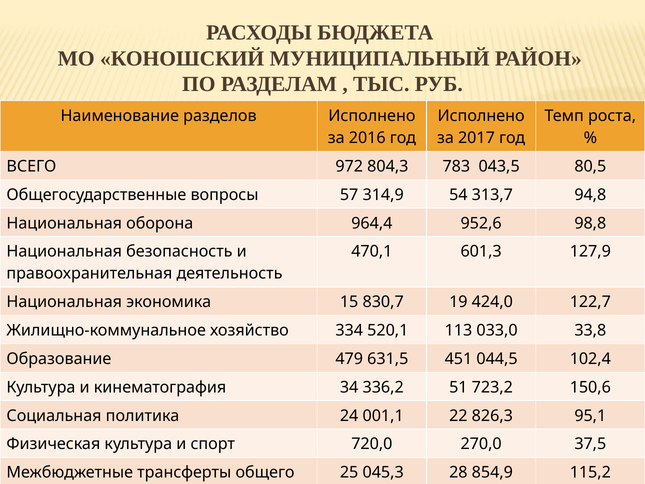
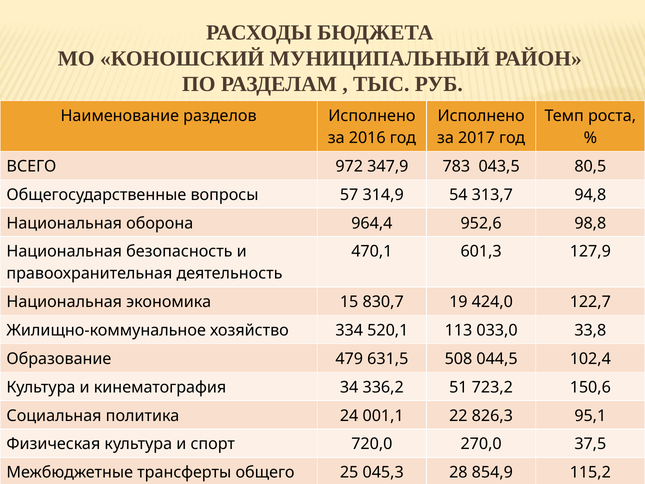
804,3: 804,3 -> 347,9 (388, 166)
451: 451 -> 508 (458, 359)
